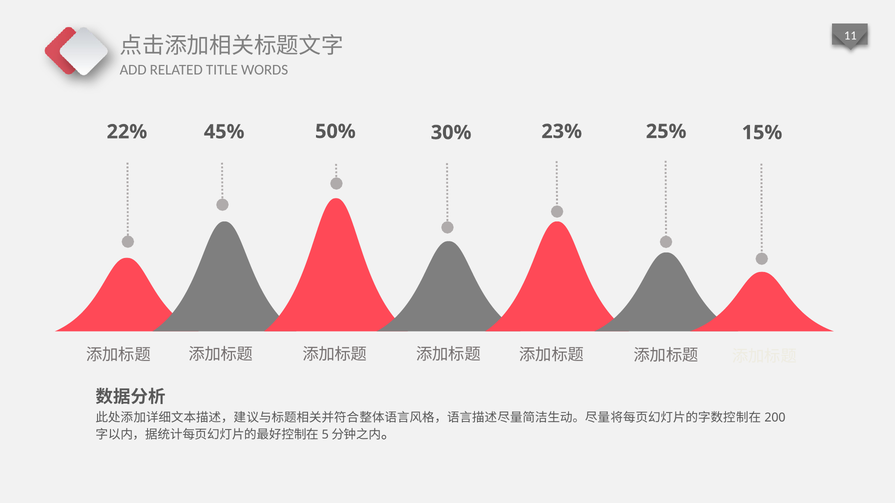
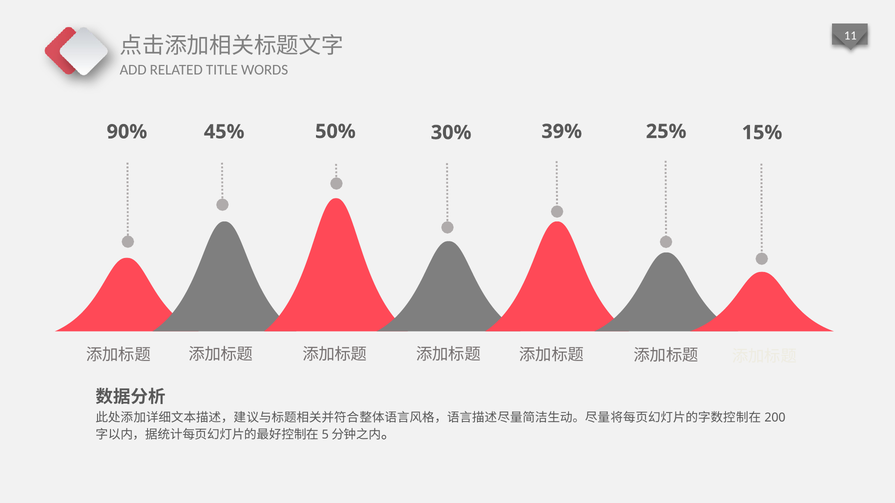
23%: 23% -> 39% (562, 132)
22%: 22% -> 90% (127, 132)
